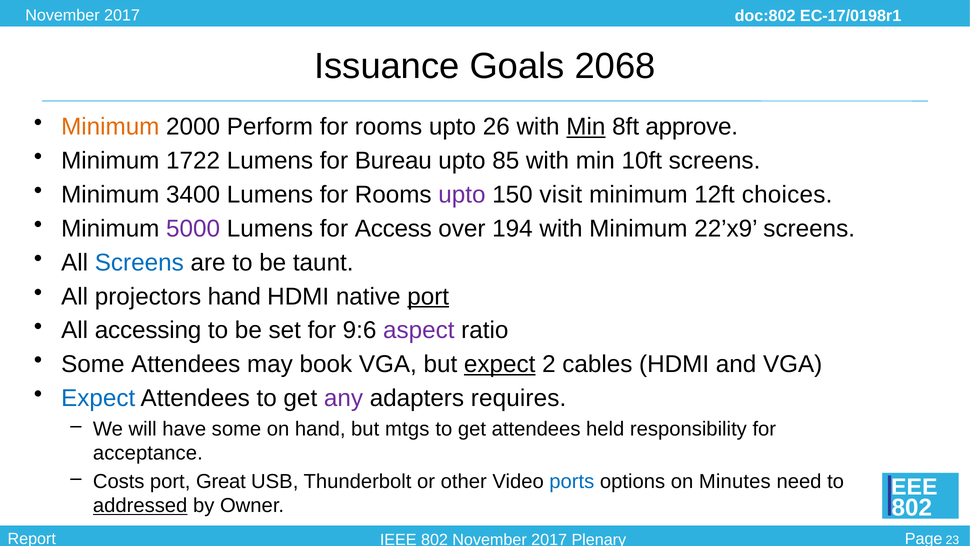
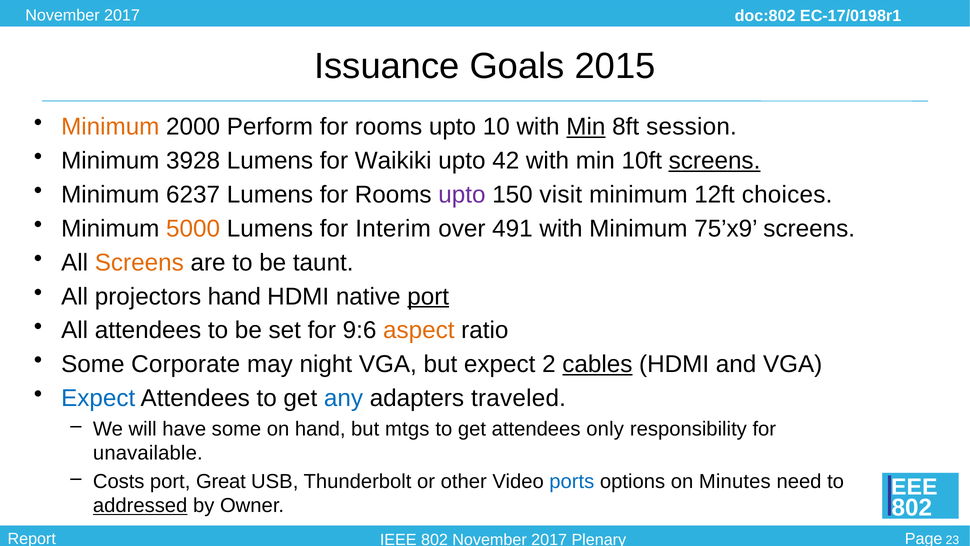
2068: 2068 -> 2015 (615, 66)
26: 26 -> 10 (496, 127)
approve: approve -> session (692, 127)
1722: 1722 -> 3928 (193, 161)
Bureau: Bureau -> Waikiki (393, 161)
85: 85 -> 42 (506, 161)
screens underline: none -> present (715, 161)
3400: 3400 -> 6237 (193, 194)
5000 colour: purple -> orange (193, 228)
Access: Access -> Interim (393, 228)
194: 194 -> 491 (512, 228)
22’x9: 22’x9 -> 75’x9 (726, 228)
Screens colour: blue -> orange (139, 262)
All accessing: accessing -> attendees (148, 330)
aspect colour: purple -> orange (419, 330)
Some Attendees: Attendees -> Corporate (186, 364)
book: book -> night (326, 364)
expect underline: present -> none (500, 364)
cables underline: none -> present (597, 364)
any colour: purple -> blue (343, 398)
requires: requires -> traveled (519, 398)
held: held -> only (605, 429)
acceptance: acceptance -> unavailable (148, 453)
